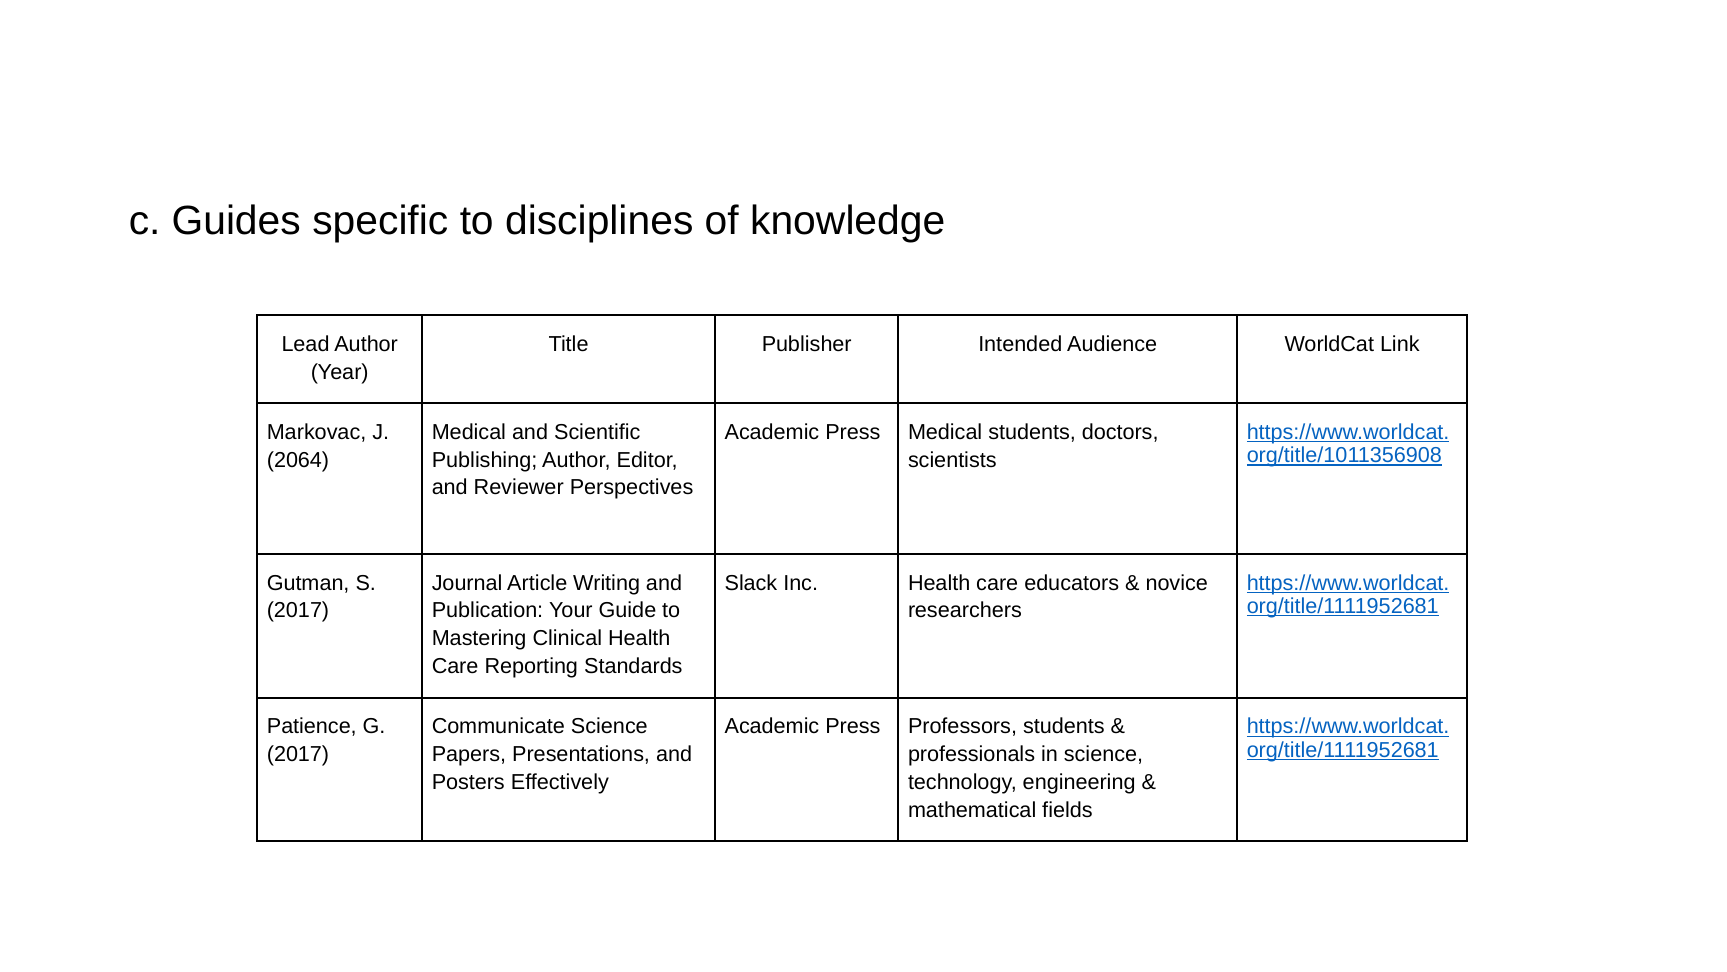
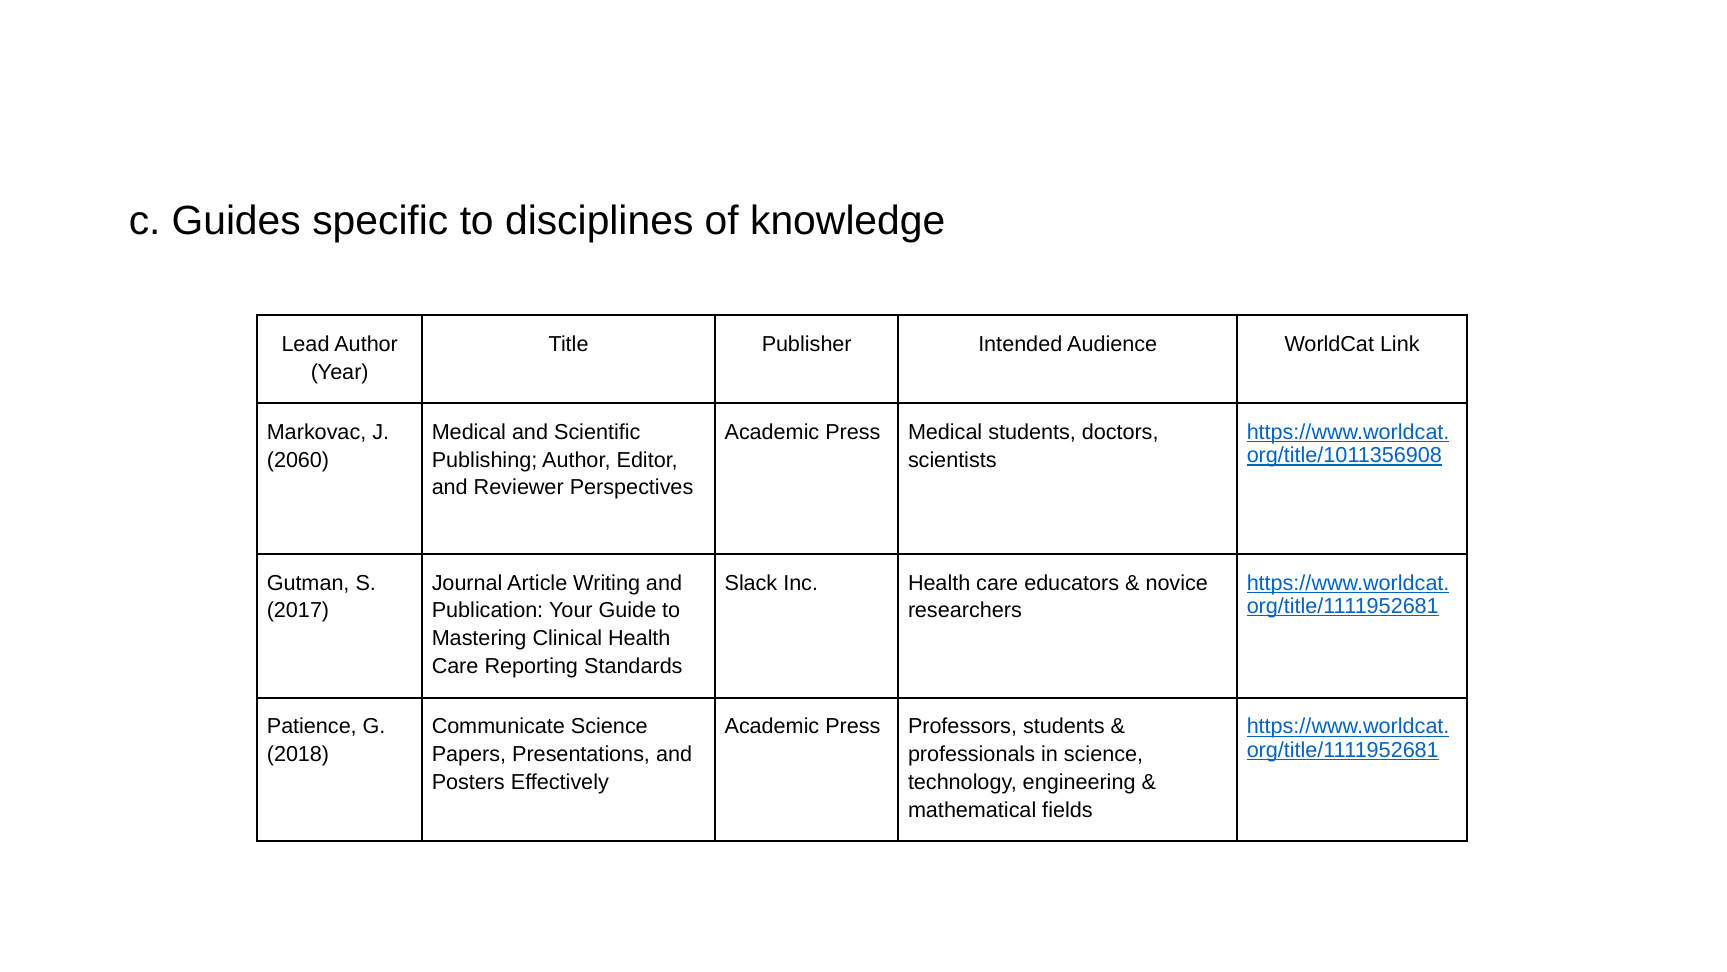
2064: 2064 -> 2060 (298, 460)
2017: 2017 -> 2018 (298, 754)
